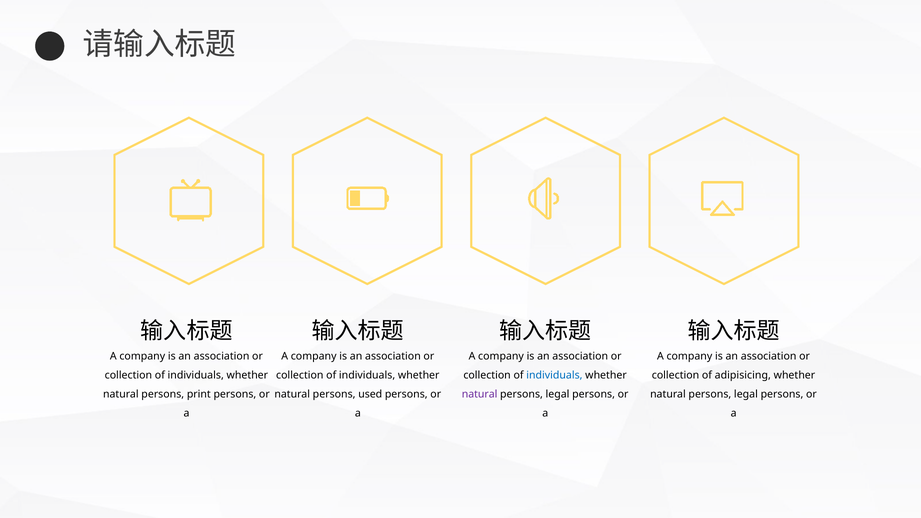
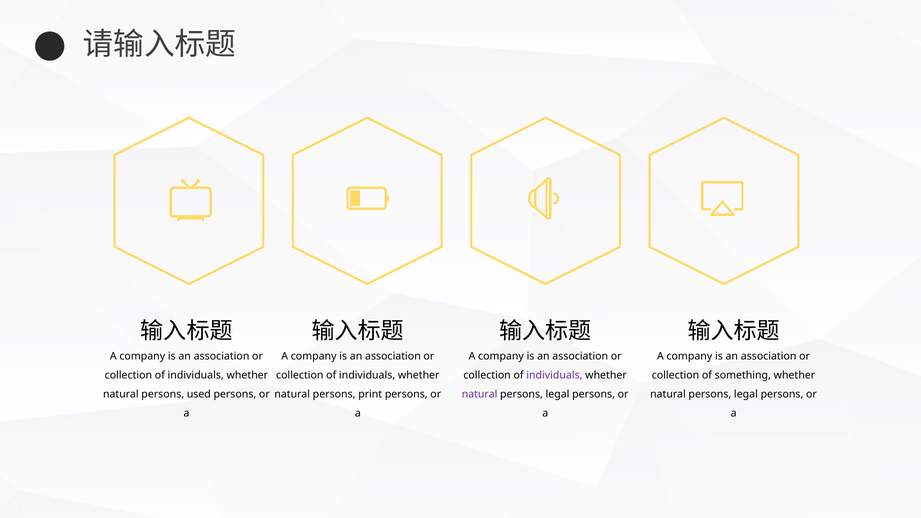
individuals colour: blue -> purple (554, 375)
adipisicing: adipisicing -> something (743, 375)
print: print -> used (199, 394)
used: used -> print (370, 394)
